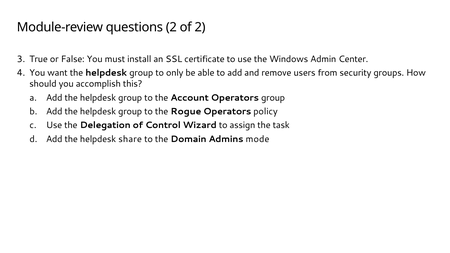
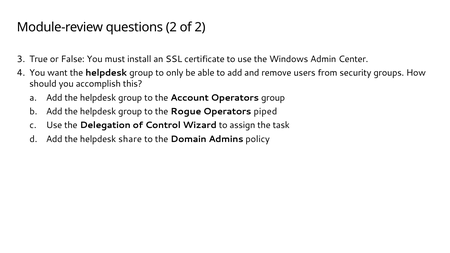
policy: policy -> piped (265, 112)
mode: mode -> policy (258, 139)
